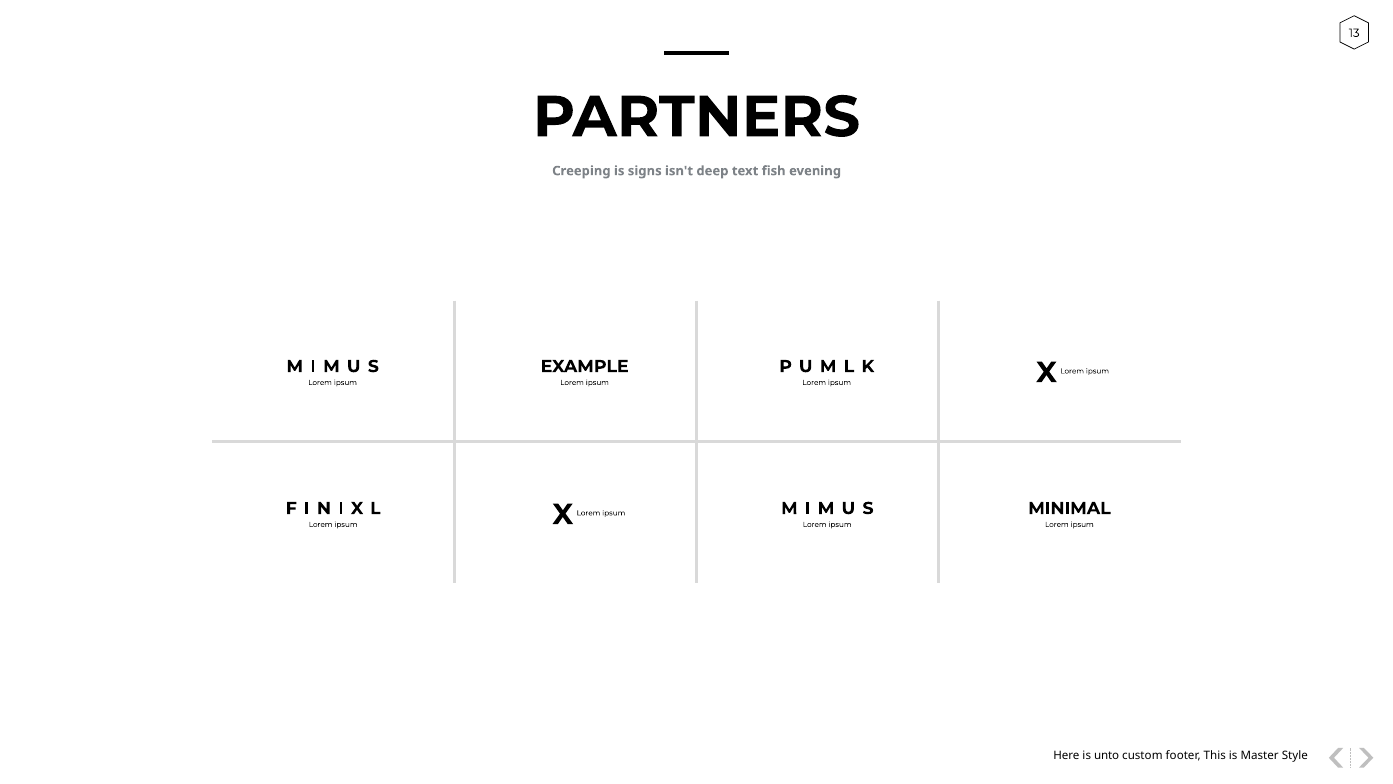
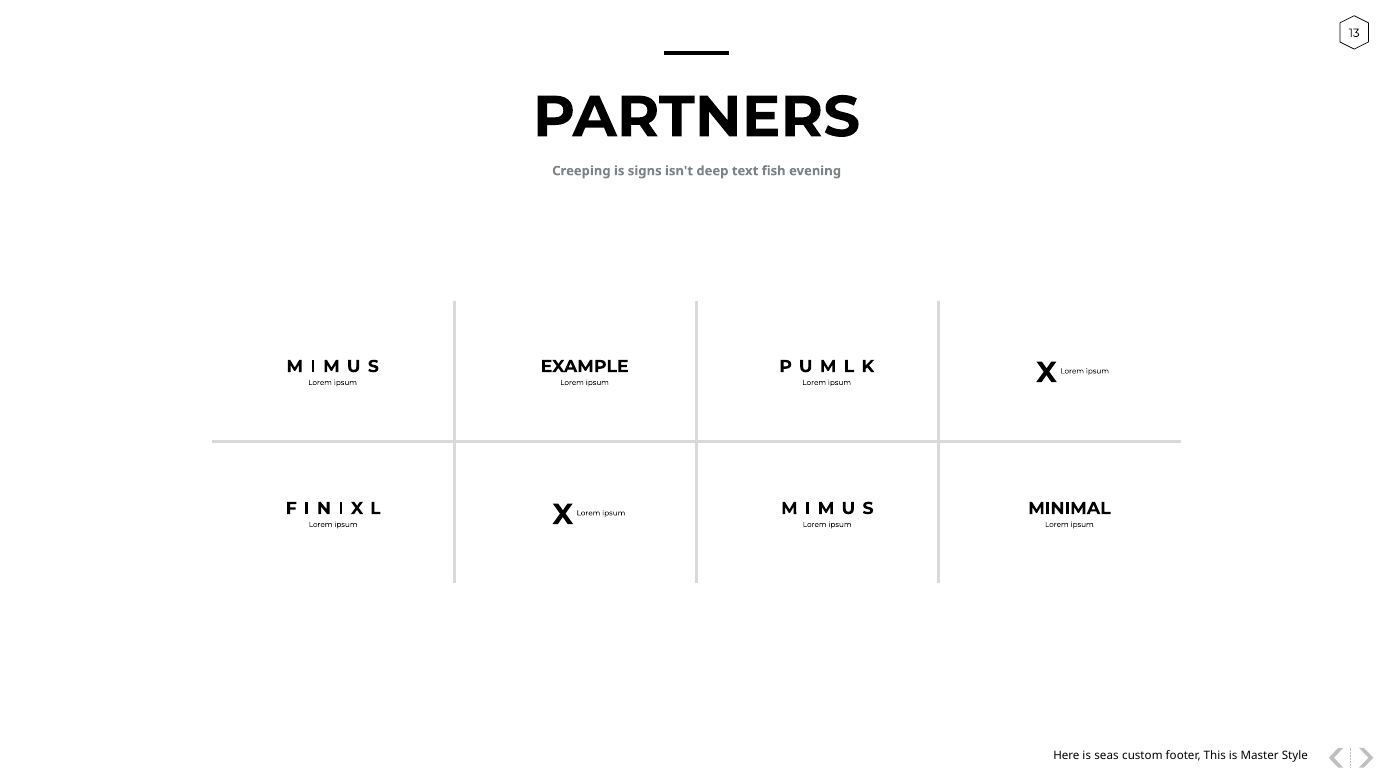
unto: unto -> seas (1107, 756)
